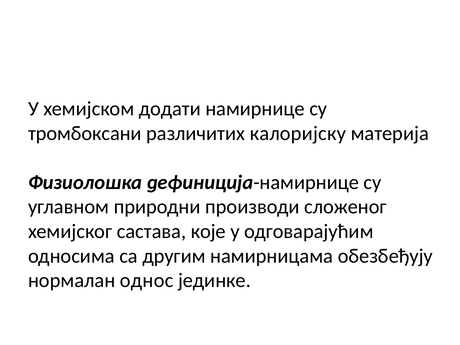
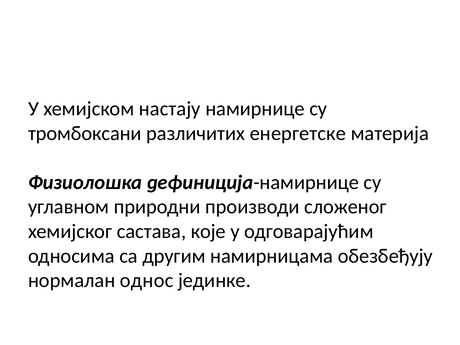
додати: додати -> настају (170, 109)
калоријску: калоријску -> енергетске (298, 133)
